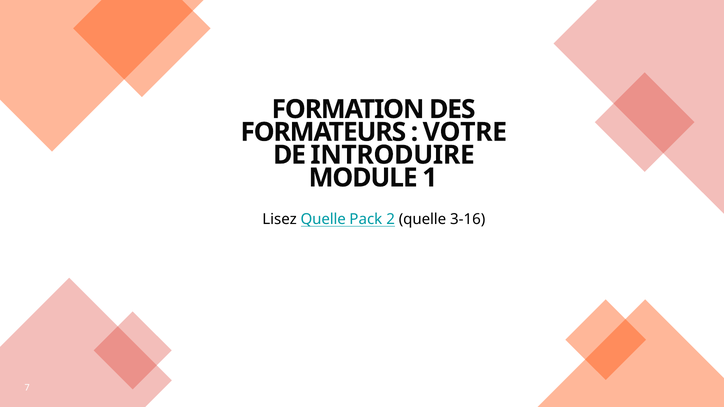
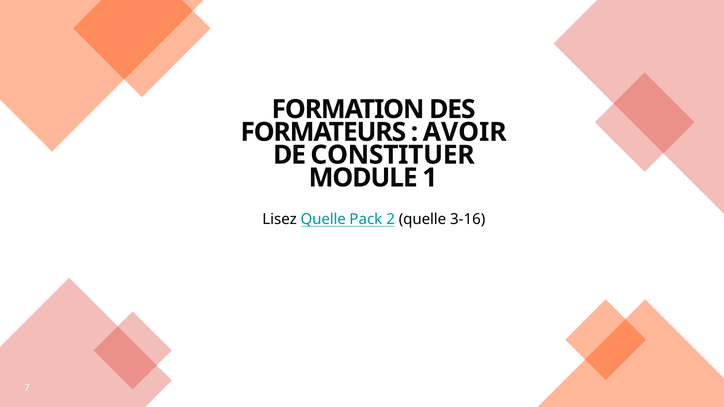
VOTRE: VOTRE -> AVOIR (465, 132)
INTRODUIRE: INTRODUIRE -> CONSTITUER (393, 155)
